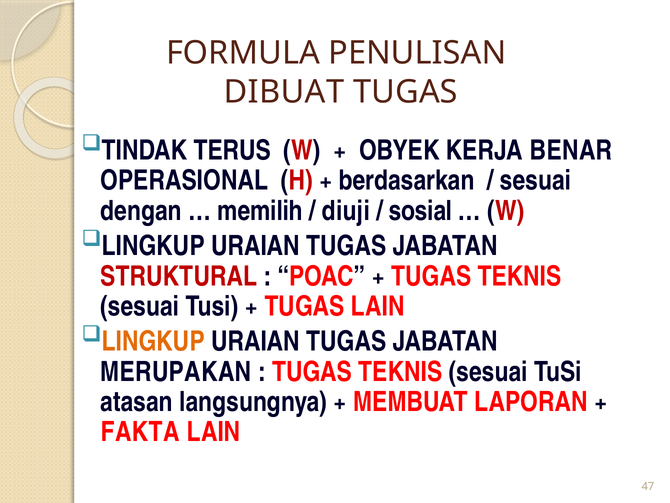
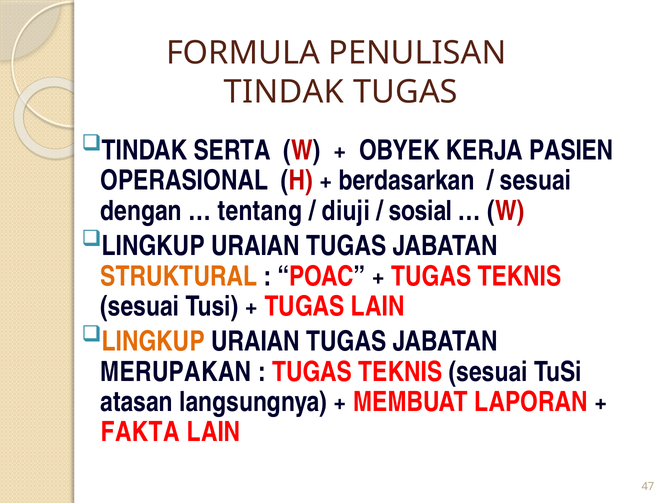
DIBUAT: DIBUAT -> TINDAK (284, 92)
TERUS: TERUS -> SERTA (232, 150)
BENAR: BENAR -> PASIEN (571, 150)
memilih: memilih -> tentang (260, 211)
STRUKTURAL colour: red -> orange (179, 276)
